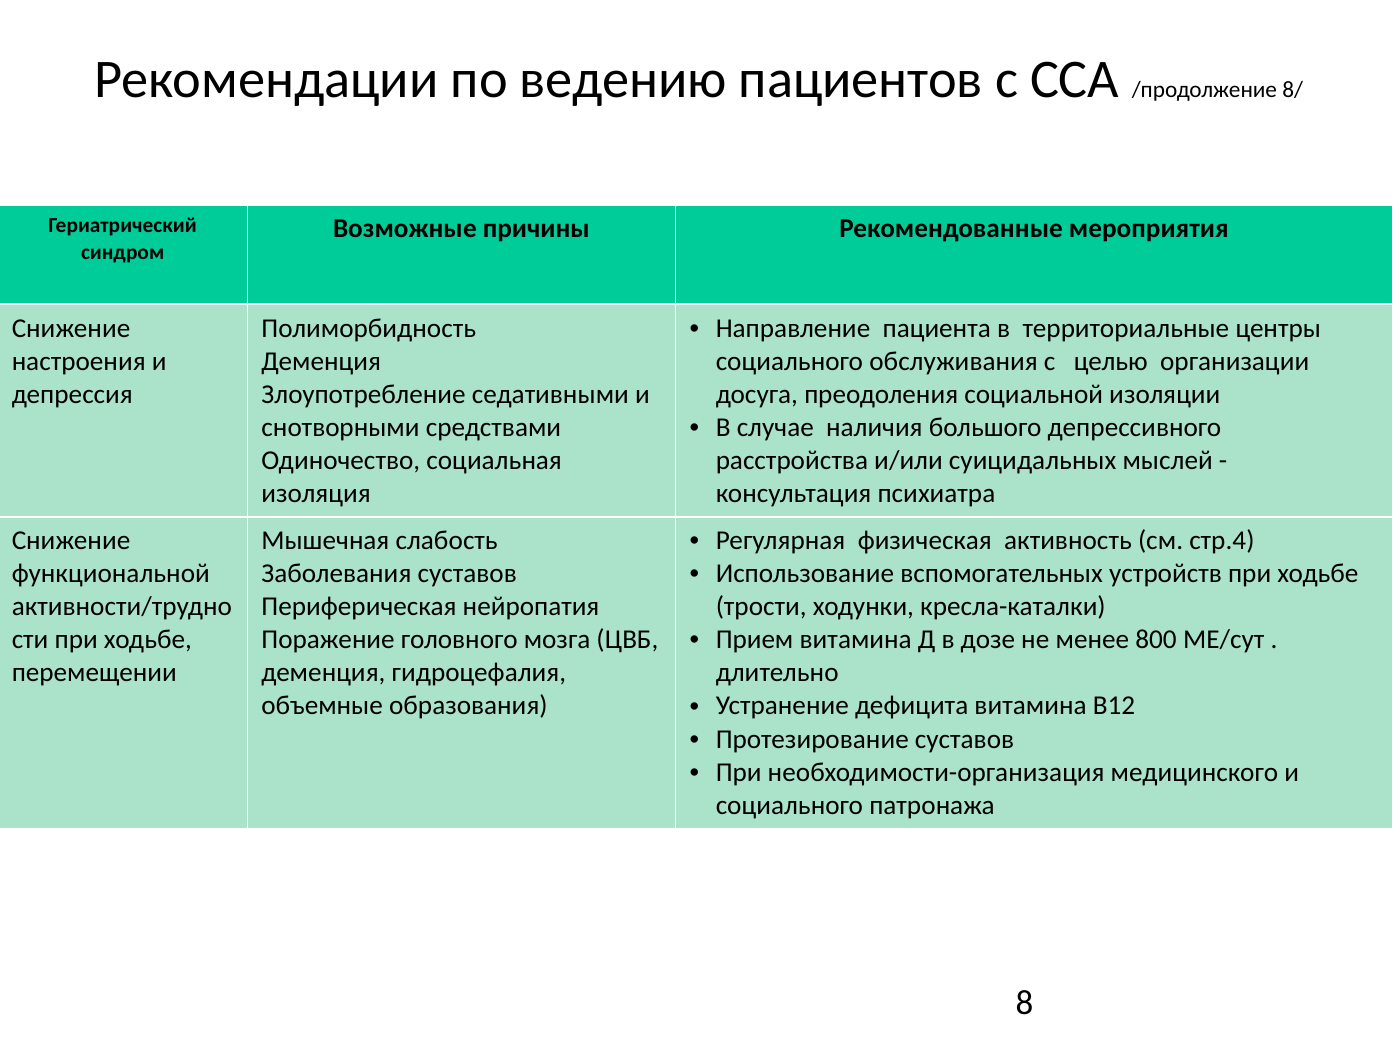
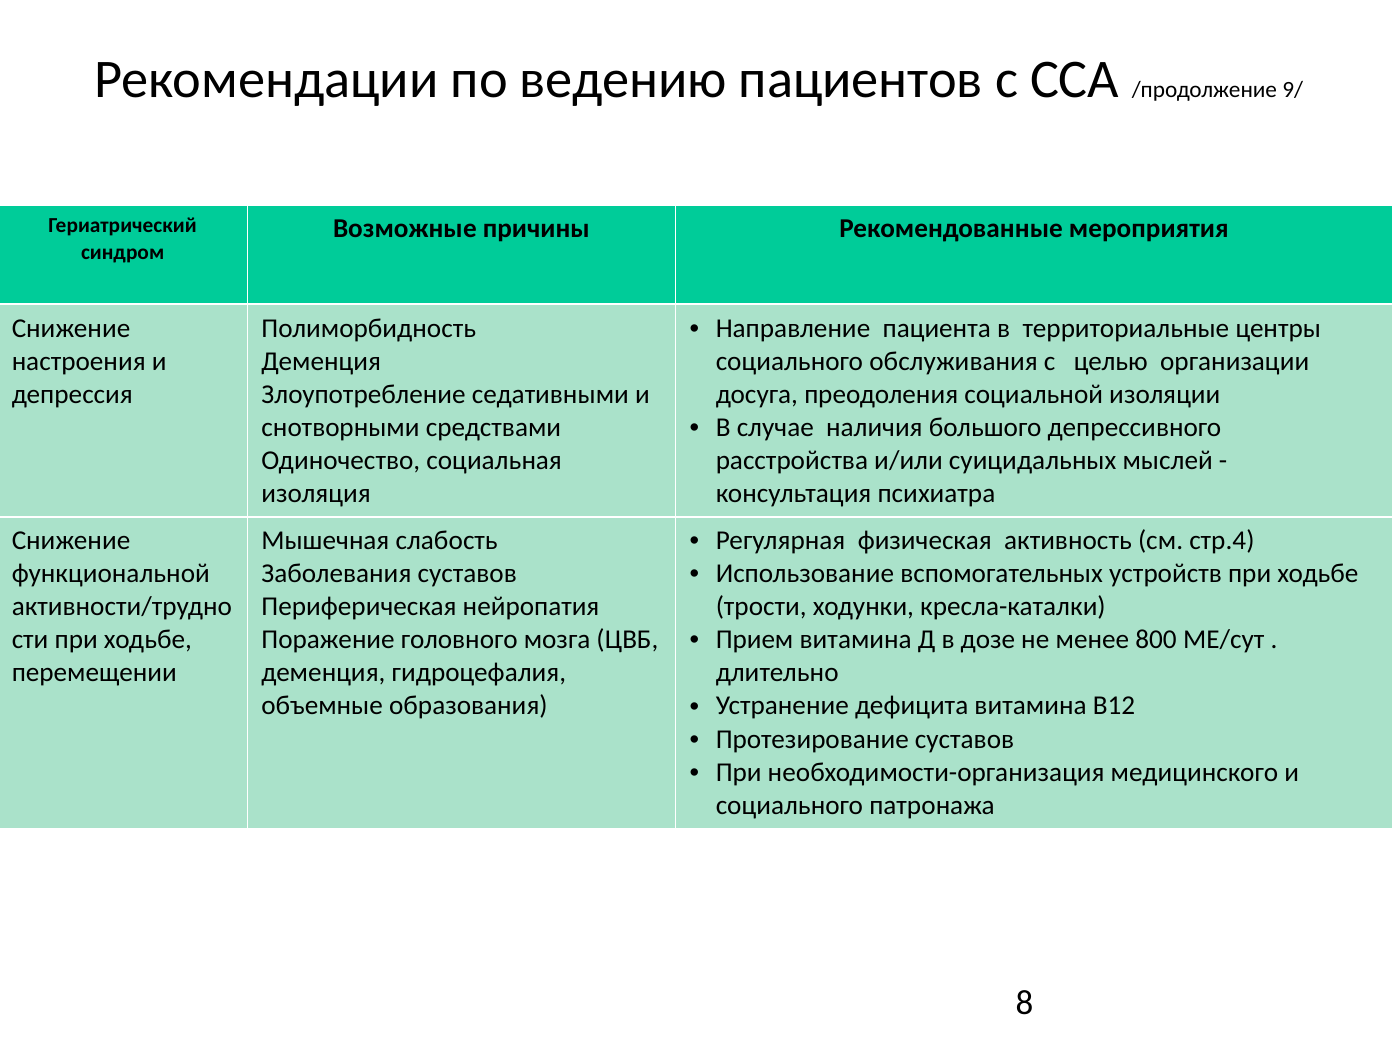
8/: 8/ -> 9/ (1293, 90)
